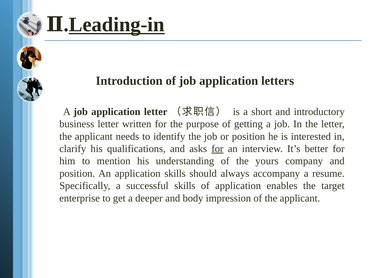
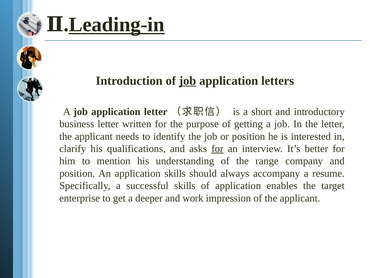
job underline: none -> present (188, 81)
yours: yours -> range (267, 161)
body: body -> work (193, 198)
